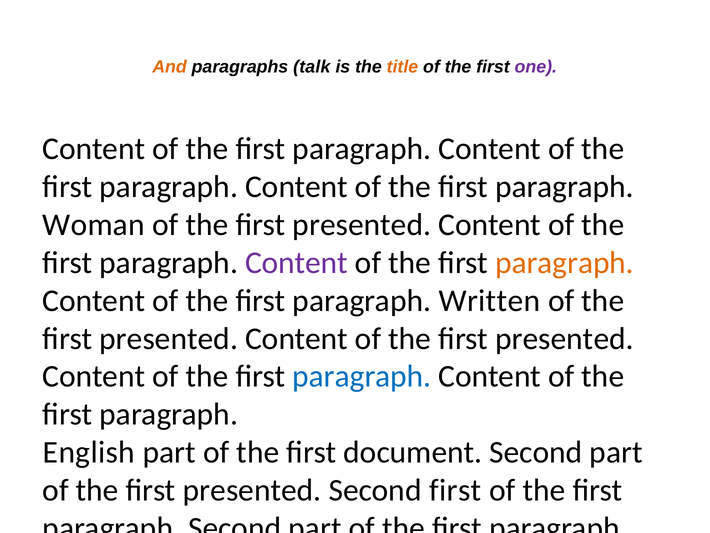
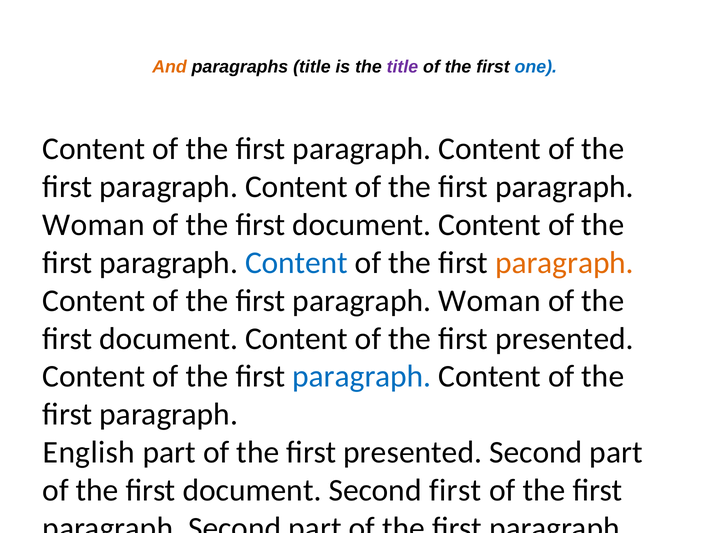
paragraphs talk: talk -> title (312, 67)
title colour: orange -> purple (402, 67)
one colour: purple -> blue (536, 67)
presented: presented -> document (362, 225)
Content colour: purple -> blue (297, 263)
Written: Written -> Woman (489, 300)
presented: presented -> document (169, 338)
document: document -> presented (413, 452)
presented: presented -> document (252, 490)
